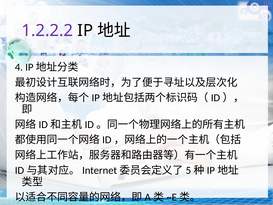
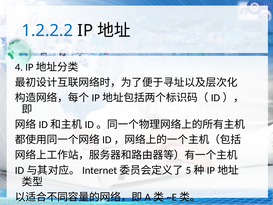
1.2.2.2 colour: purple -> blue (47, 31)
